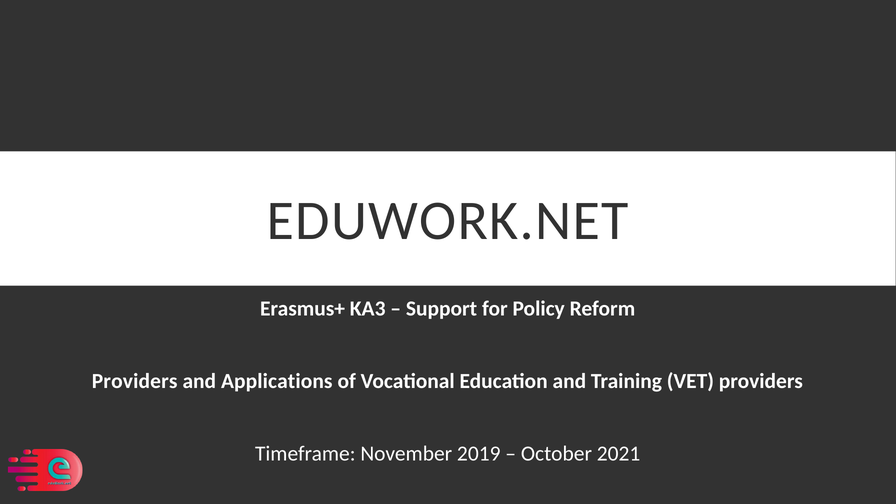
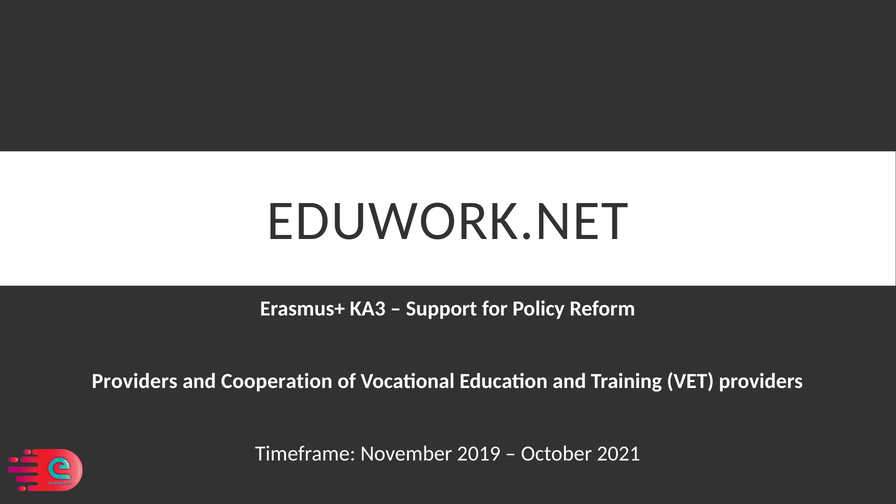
Applications: Applications -> Cooperation (277, 381)
